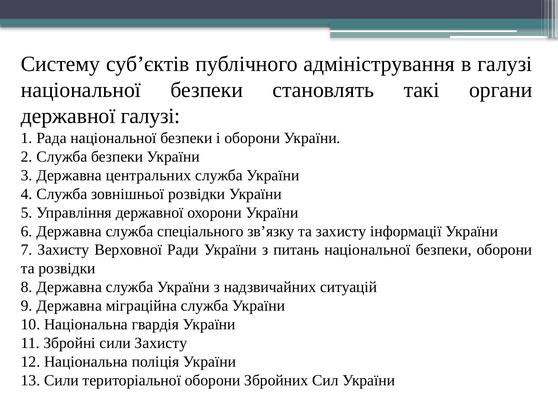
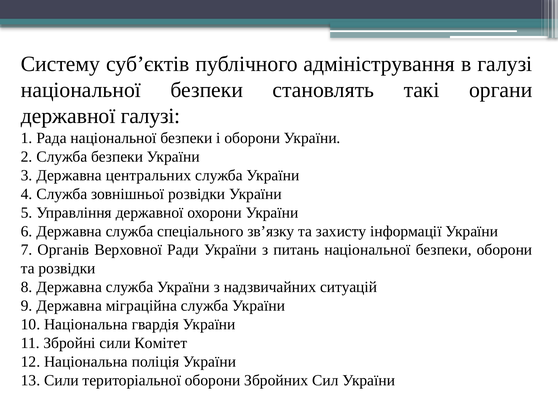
7 Захисту: Захисту -> Органів (63, 250)
сили Захисту: Захисту -> Комітет (161, 343)
